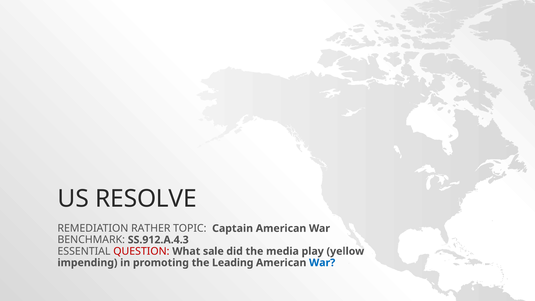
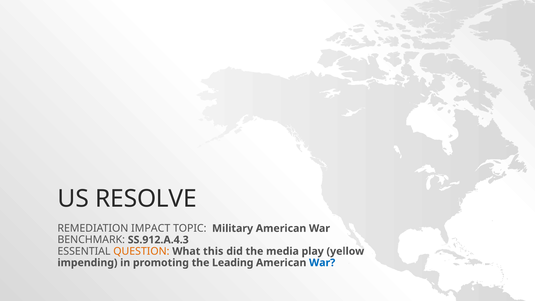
RATHER: RATHER -> IMPACT (151, 228)
Captain: Captain -> Military (233, 228)
QUESTION colour: red -> orange (141, 251)
sale: sale -> this (213, 251)
